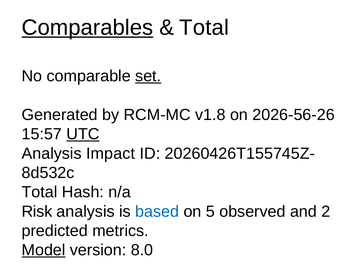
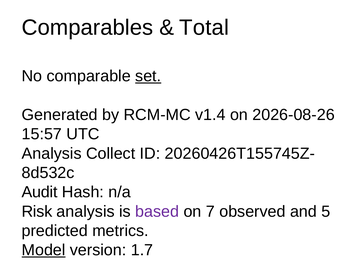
Comparables underline: present -> none (87, 27)
v1.8: v1.8 -> v1.4 (210, 115)
2026-56-26: 2026-56-26 -> 2026-08-26 (294, 115)
UTC underline: present -> none (83, 134)
Impact: Impact -> Collect (111, 153)
Total: Total -> Audit (40, 192)
based colour: blue -> purple (157, 211)
5: 5 -> 7 (210, 211)
2: 2 -> 5 (326, 211)
8.0: 8.0 -> 1.7 (142, 250)
